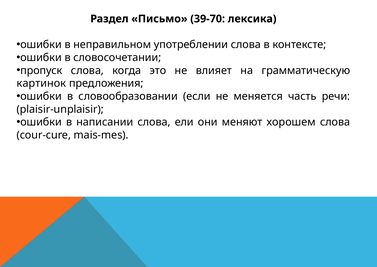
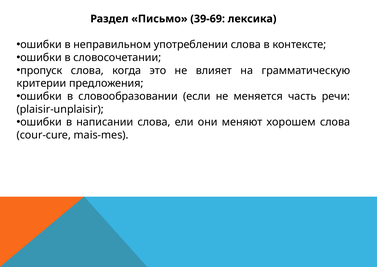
39-70: 39-70 -> 39-69 (208, 19)
картинок: картинок -> критерии (41, 83)
